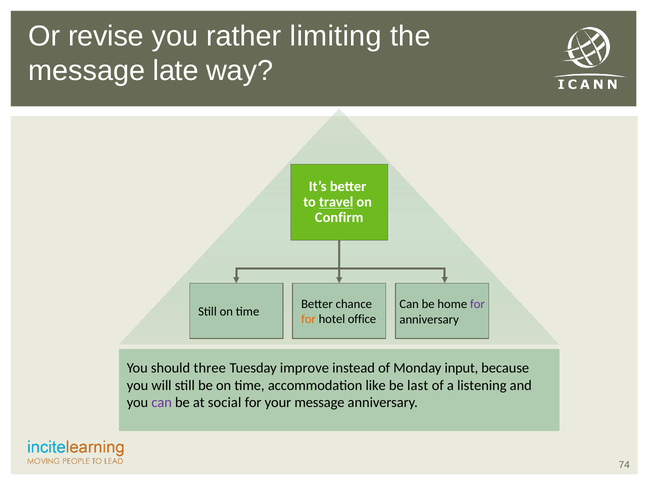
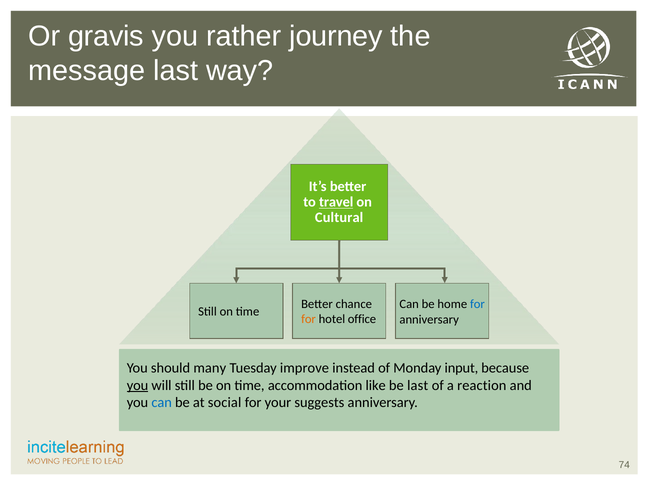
revise: revise -> gravis (106, 36)
limiting: limiting -> journey (336, 36)
message late: late -> last (176, 71)
Confirm: Confirm -> Cultural (339, 218)
for colour: purple -> blue (477, 304)
three: three -> many (210, 368)
you underline: none -> present (138, 385)
listening: listening -> reaction (482, 385)
can colour: purple -> blue (162, 403)
your message: message -> suggests (319, 403)
